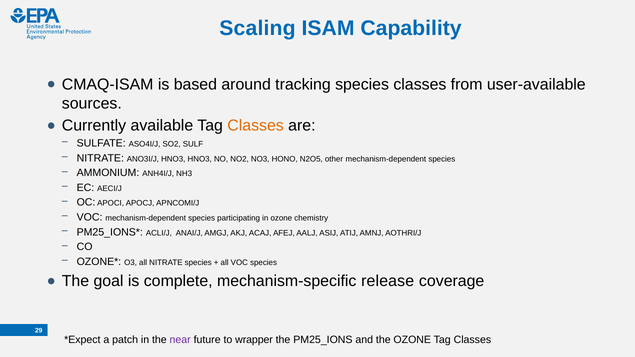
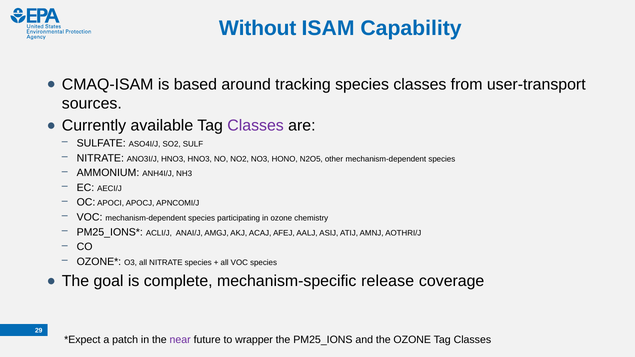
Scaling: Scaling -> Without (258, 28)
user-available: user-available -> user-transport (536, 84)
Classes colour: orange -> purple (256, 126)
